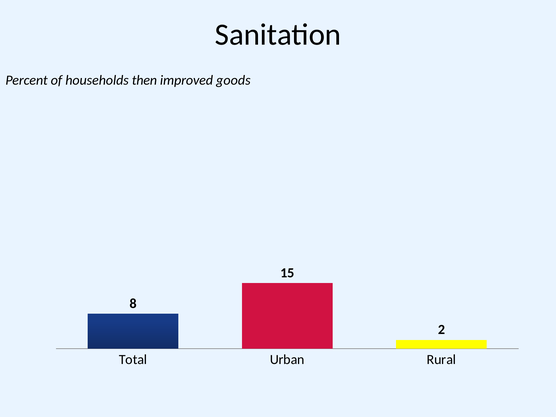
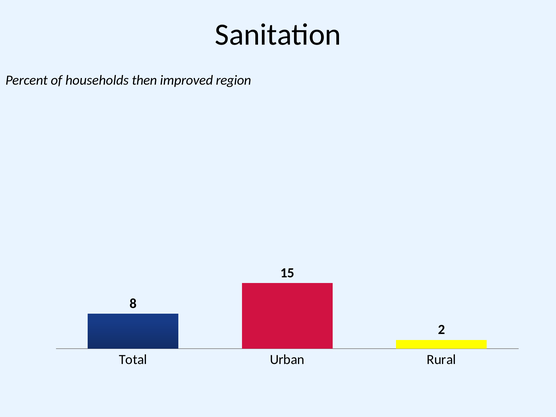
goods: goods -> region (234, 80)
